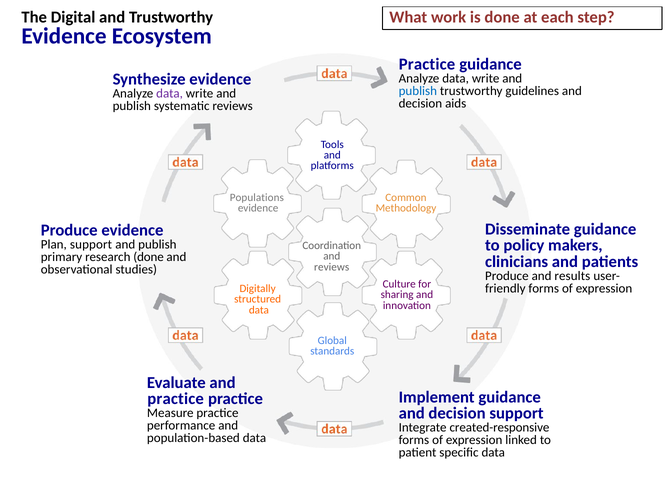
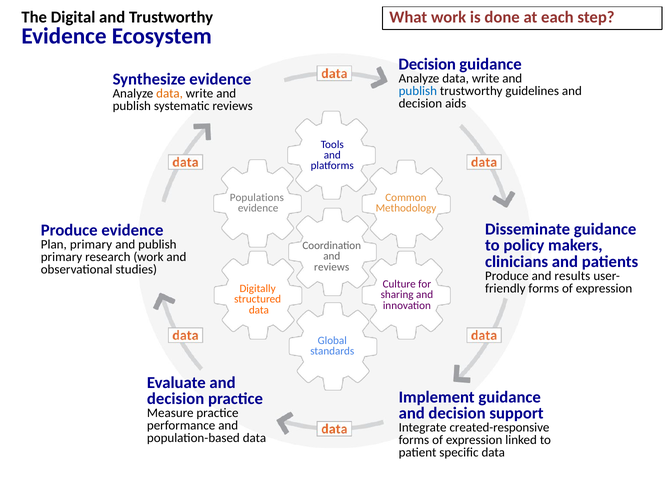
Practice: Practice -> Decision (427, 64)
data colour: purple -> orange (170, 94)
Plan support: support -> primary (91, 244)
research done: done -> work (149, 257)
practice: practice -> decision (176, 399)
